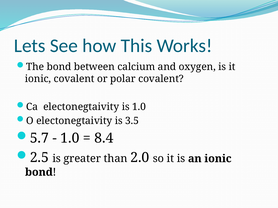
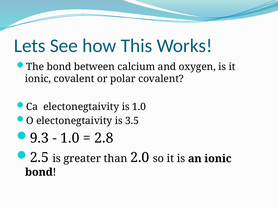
5.7: 5.7 -> 9.3 (39, 139)
8.4: 8.4 -> 2.8 (104, 139)
